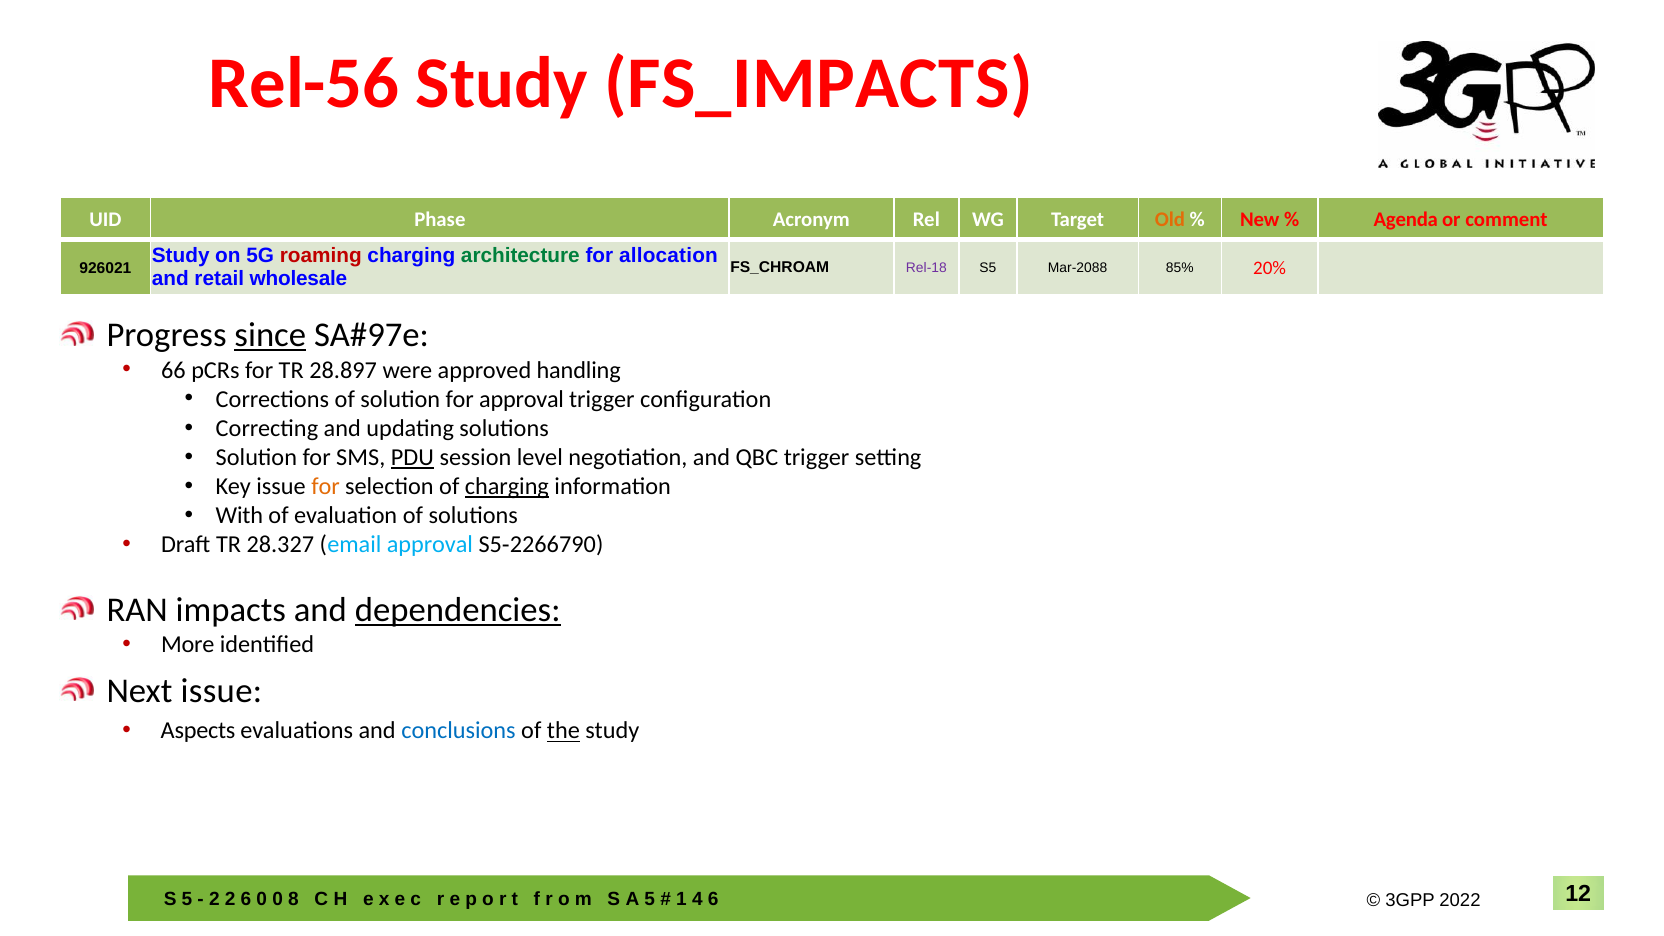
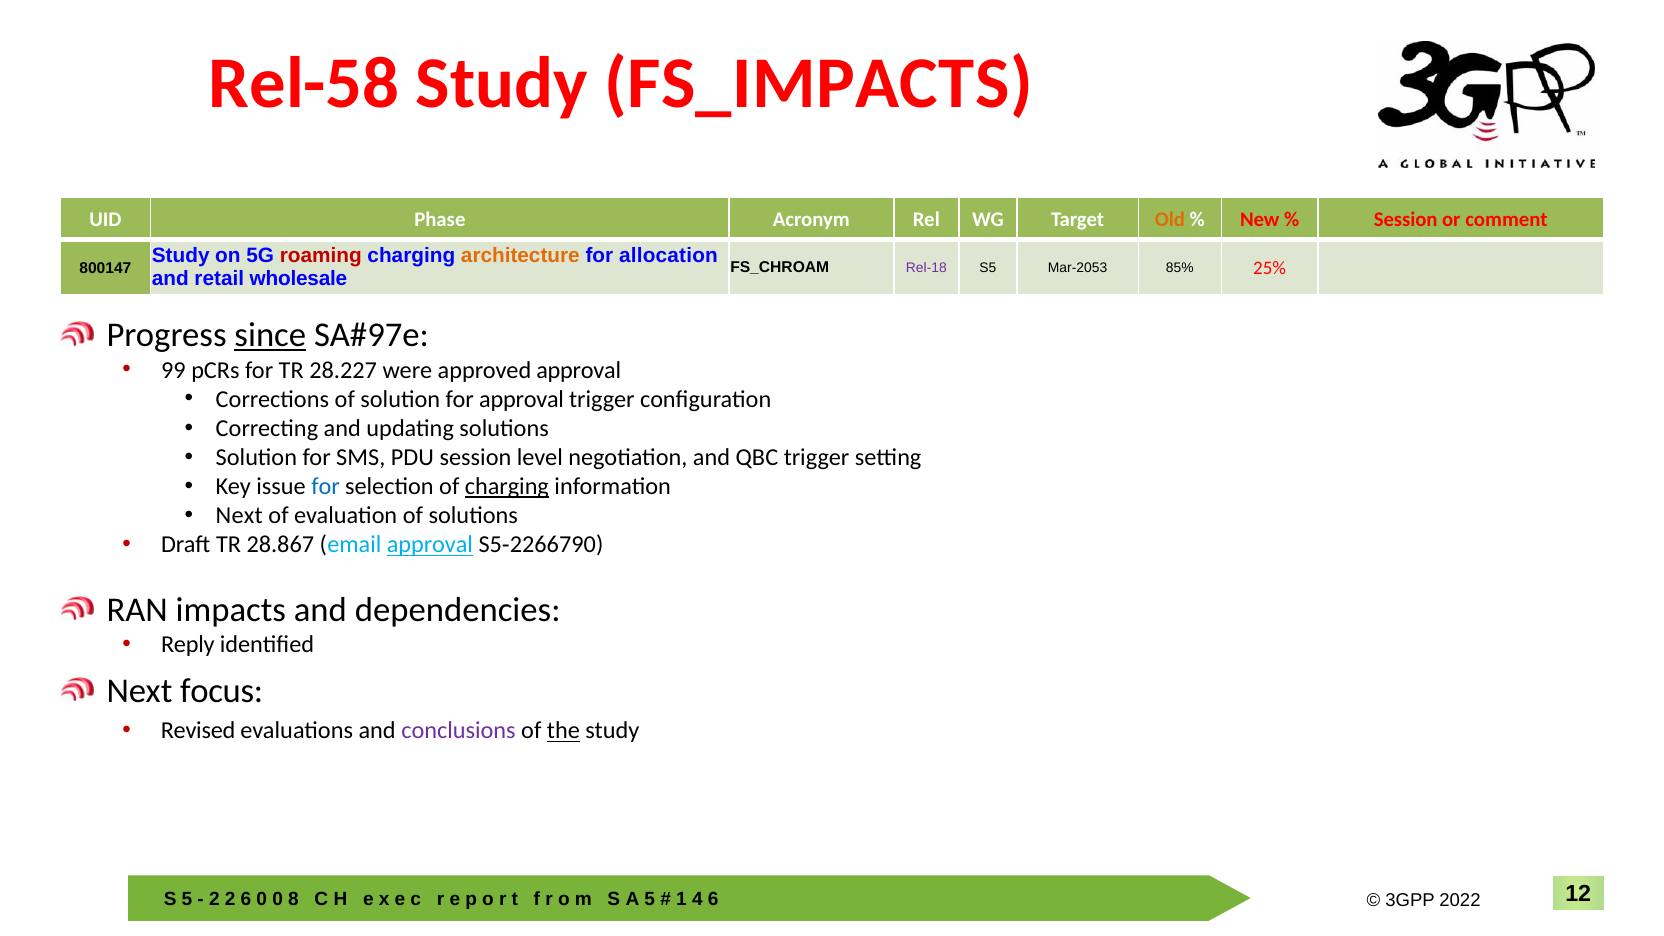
Rel-56: Rel-56 -> Rel-58 (304, 83)
Agenda: Agenda -> Session (1406, 219)
architecture colour: green -> orange (520, 256)
Mar-2088: Mar-2088 -> Mar-2053 (1078, 268)
20%: 20% -> 25% (1270, 268)
926021: 926021 -> 800147 (105, 268)
66: 66 -> 99 (173, 370)
28.897: 28.897 -> 28.227 (343, 370)
approved handling: handling -> approval (579, 370)
PDU underline: present -> none (412, 458)
for colour: orange -> blue (326, 487)
With: With -> Next (239, 516)
28.327: 28.327 -> 28.867 (280, 545)
approval underline: none -> present (430, 545)
dependencies underline: present -> none (458, 610)
More: More -> Reply (188, 645)
Next issue: issue -> focus (222, 691)
Aspects: Aspects -> Revised (198, 731)
conclusions colour: blue -> purple (458, 731)
